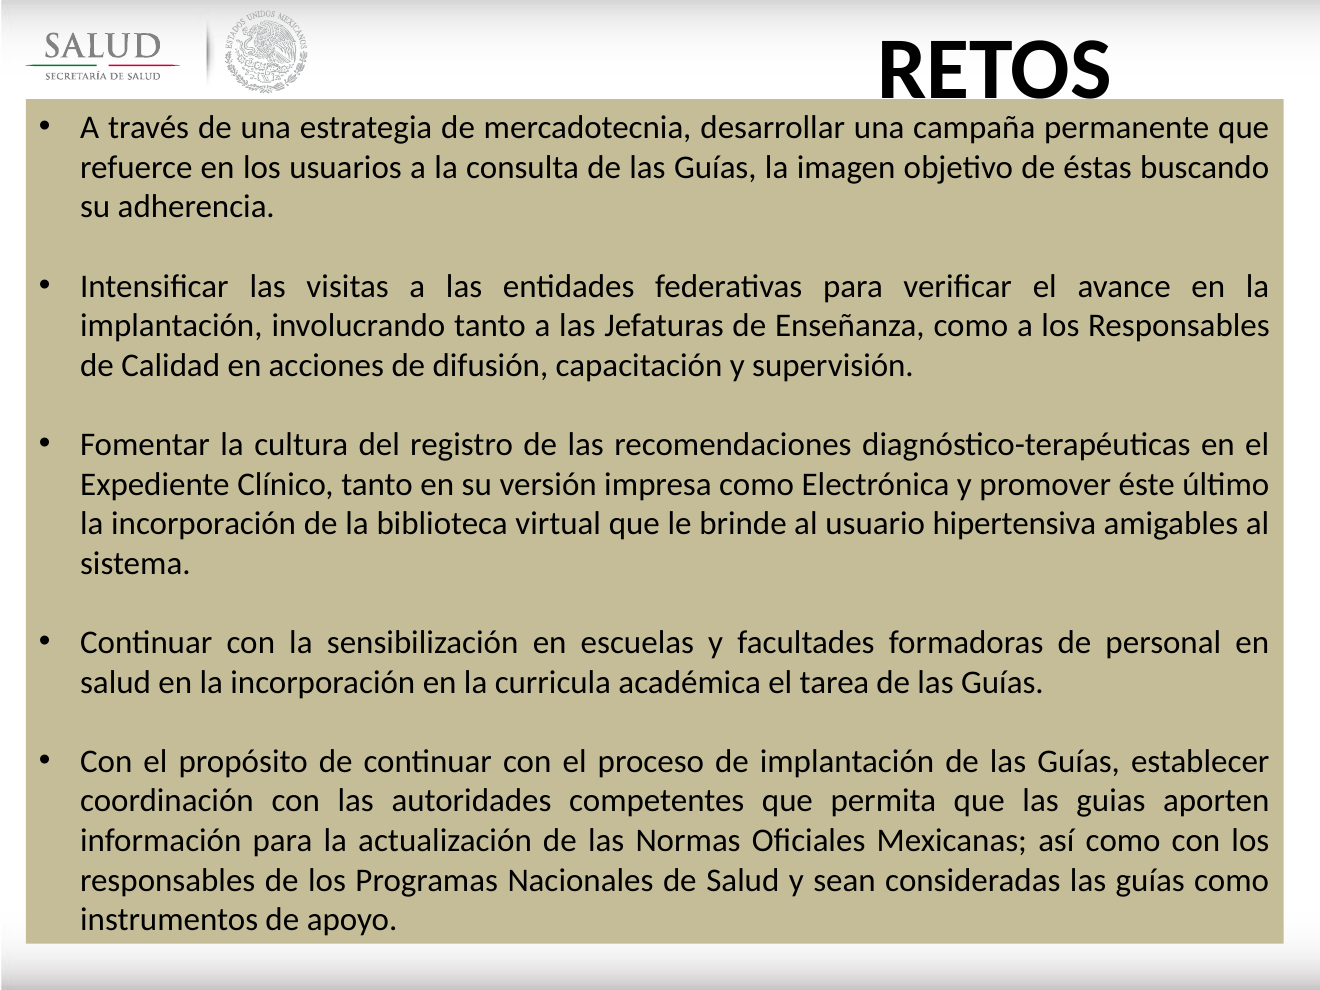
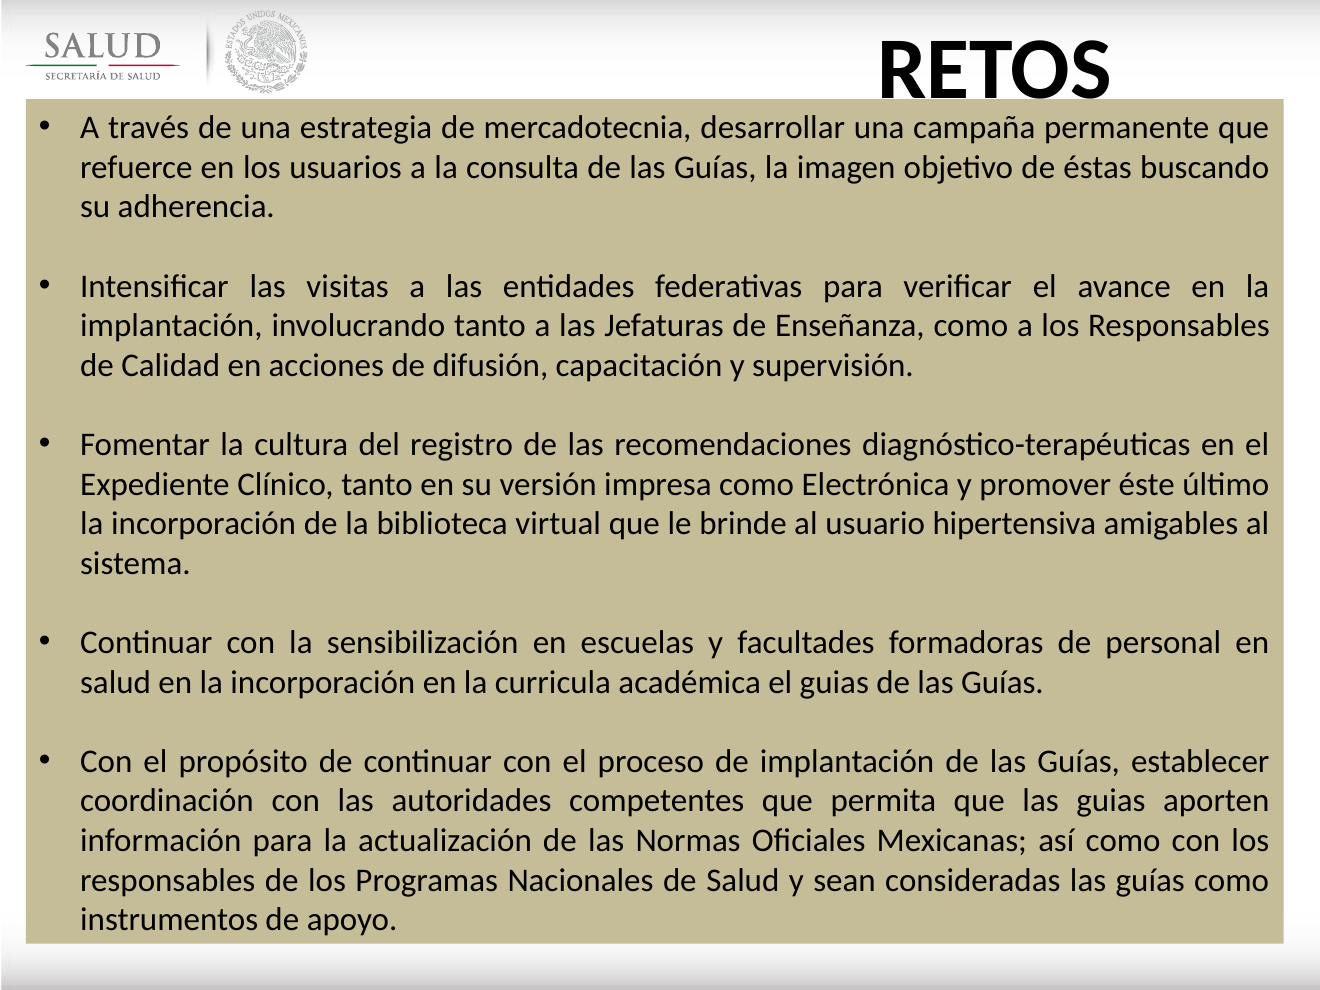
el tarea: tarea -> guias (834, 682)
